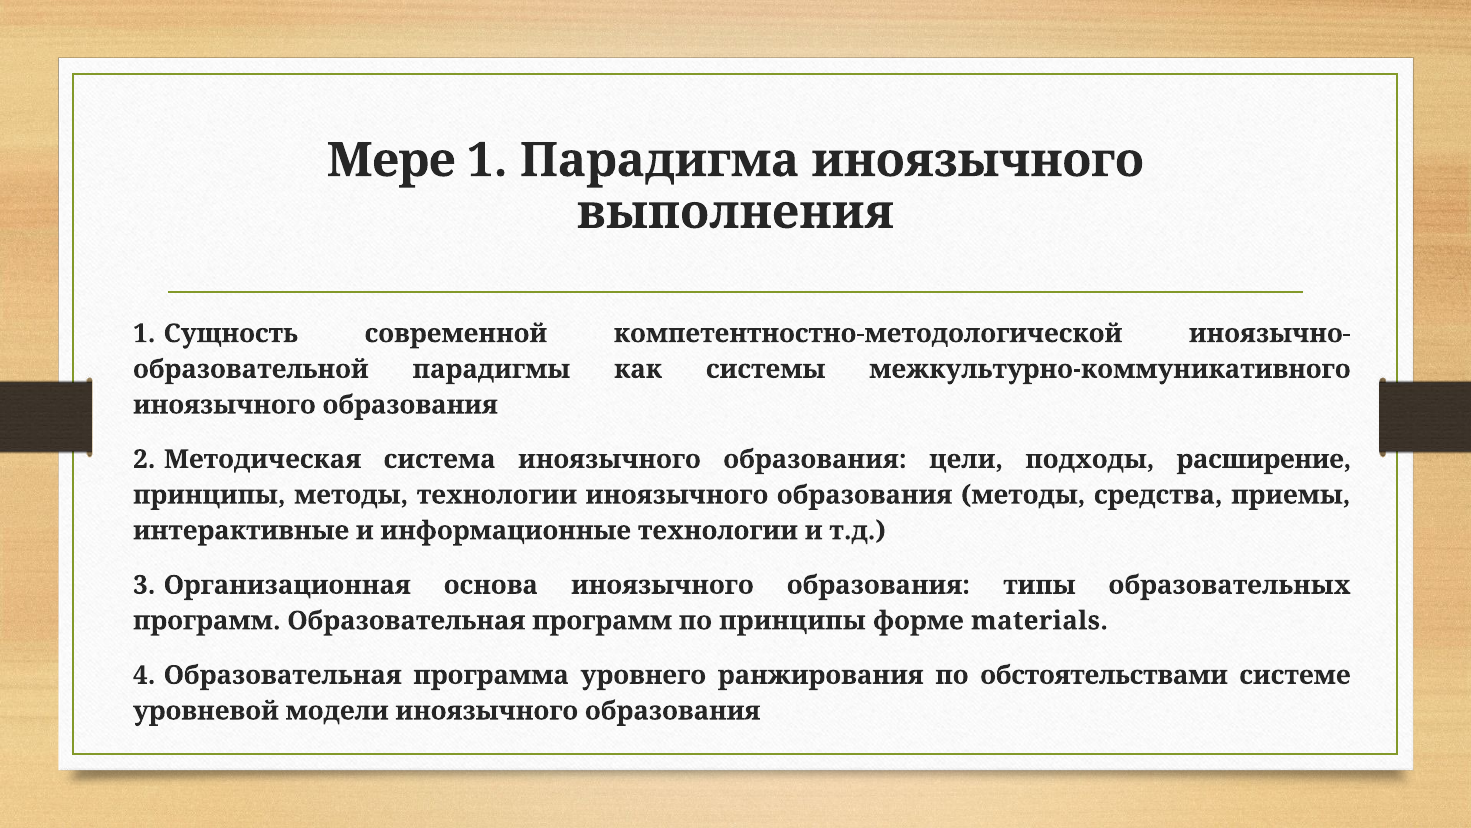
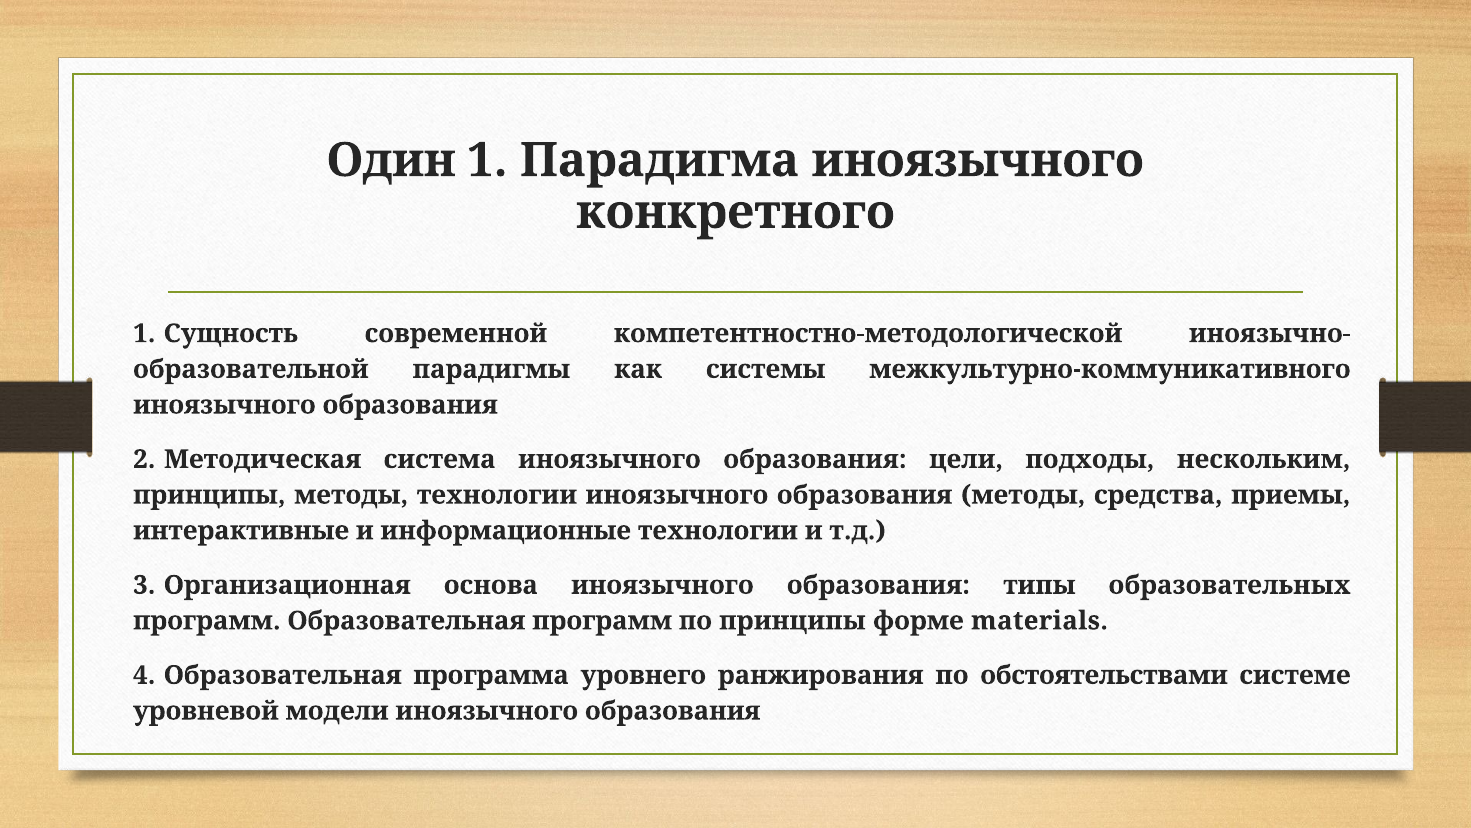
Мере: Мере -> Один (391, 160)
выполнения: выполнения -> конкретного (735, 212)
расширение: расширение -> нескольким (1264, 459)
